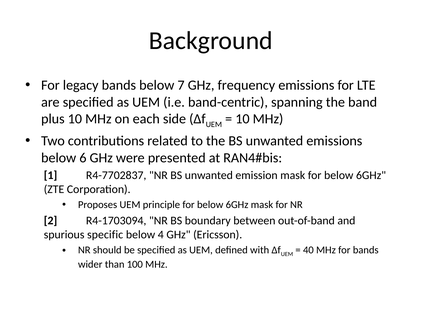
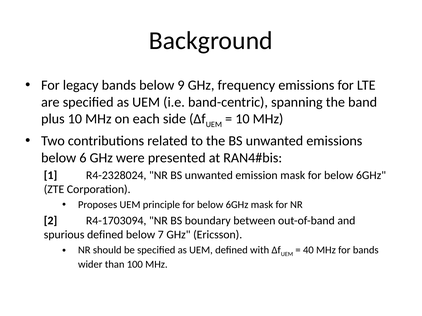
7: 7 -> 9 (181, 85)
R4-7702837: R4-7702837 -> R4-2328024 (116, 176)
spurious specific: specific -> defined (105, 235)
4: 4 -> 7 (161, 235)
